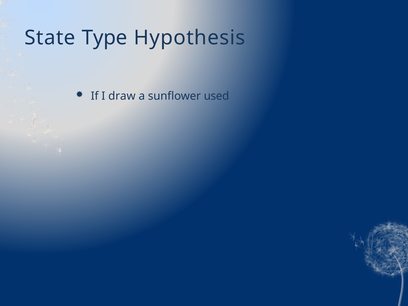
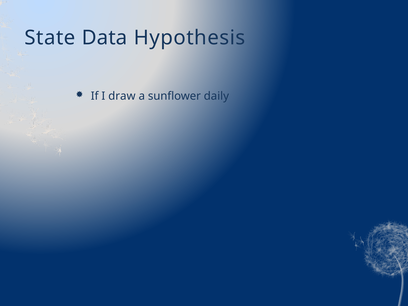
Type: Type -> Data (105, 38)
used: used -> daily (216, 96)
